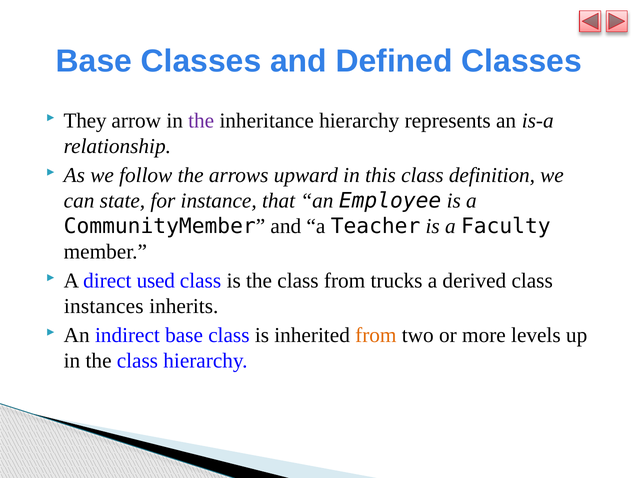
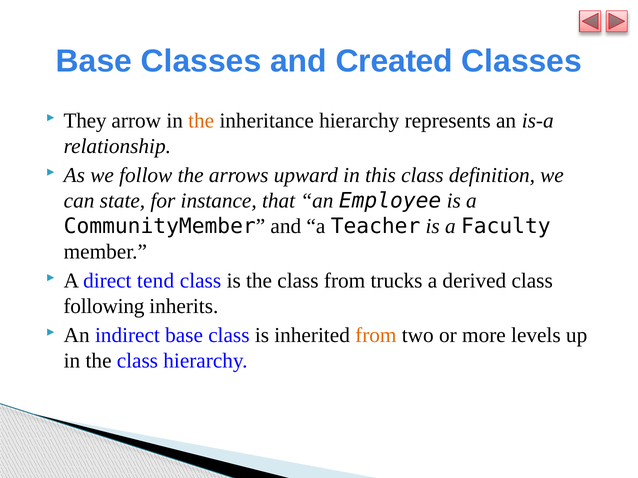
Defined: Defined -> Created (394, 61)
the colour: purple -> orange (201, 121)
used: used -> tend (156, 281)
instances: instances -> following (104, 307)
